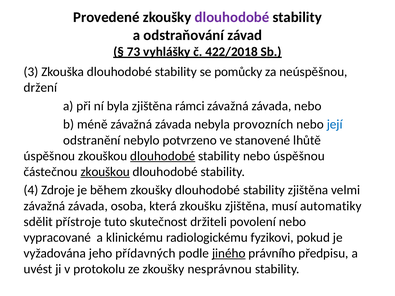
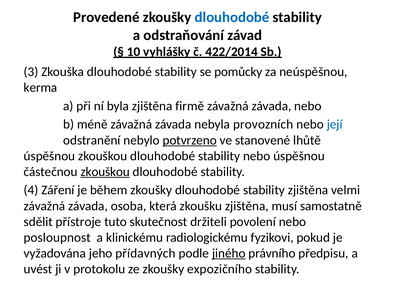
dlouhodobé colour: purple -> blue (232, 17)
73: 73 -> 10 (134, 52)
422/2018: 422/2018 -> 422/2014 (232, 52)
držení: držení -> kerma (40, 88)
rámci: rámci -> firmě (190, 106)
potvrzeno underline: none -> present (190, 140)
dlouhodobé underline: present -> none (163, 156)
Zdroje: Zdroje -> Záření (58, 190)
automatiky: automatiky -> samostatně (331, 206)
vypracované: vypracované -> posloupnost (57, 238)
nesprávnou: nesprávnou -> expozičního (220, 269)
